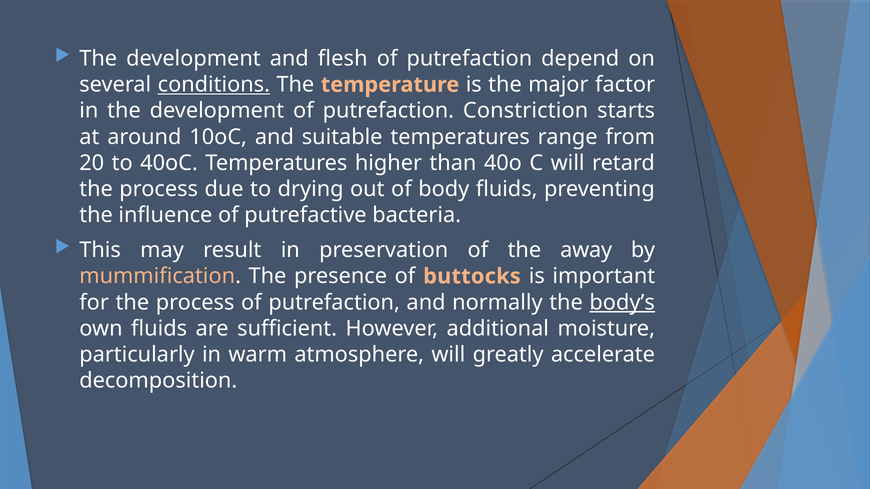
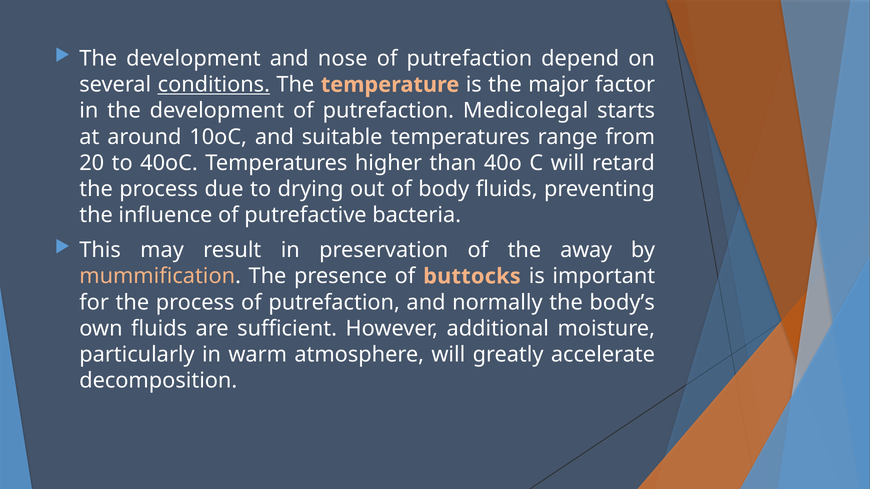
flesh: flesh -> nose (343, 59)
Constriction: Constriction -> Medicolegal (526, 111)
body’s underline: present -> none (622, 303)
